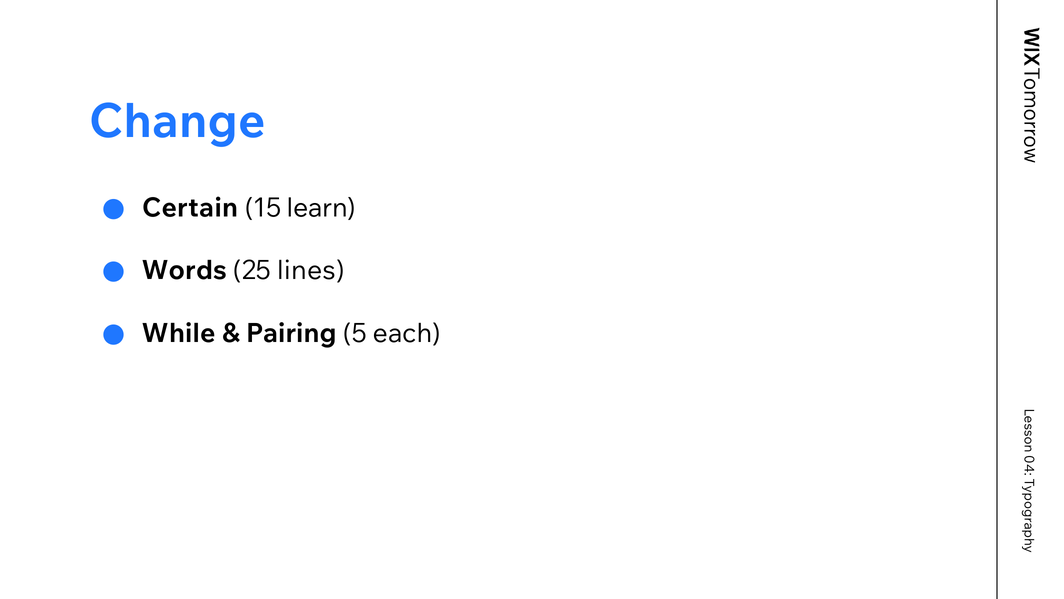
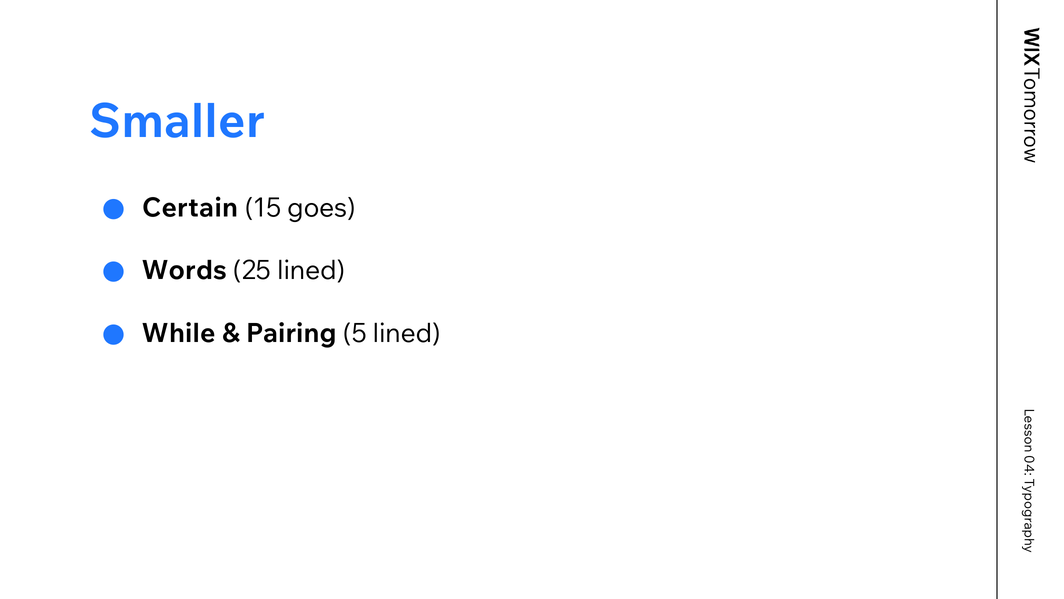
Change: Change -> Smaller (177, 121)
learn: learn -> goes (321, 208)
25 lines: lines -> lined (311, 270)
5 each: each -> lined (407, 333)
